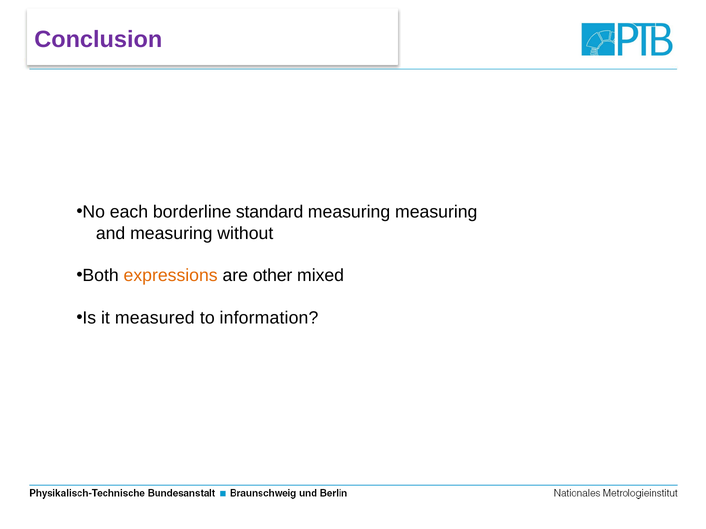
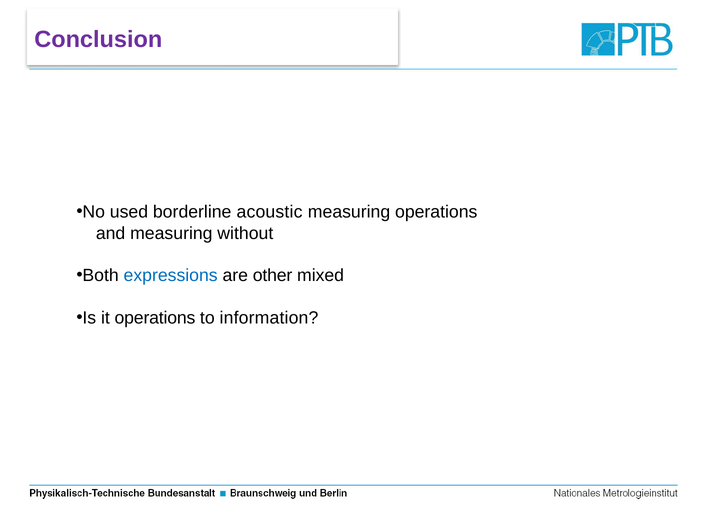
each: each -> used (129, 212)
standard: standard -> acoustic (269, 212)
measuring measuring: measuring -> operations (436, 212)
expressions colour: orange -> blue (171, 276)
it measured: measured -> operations (155, 318)
